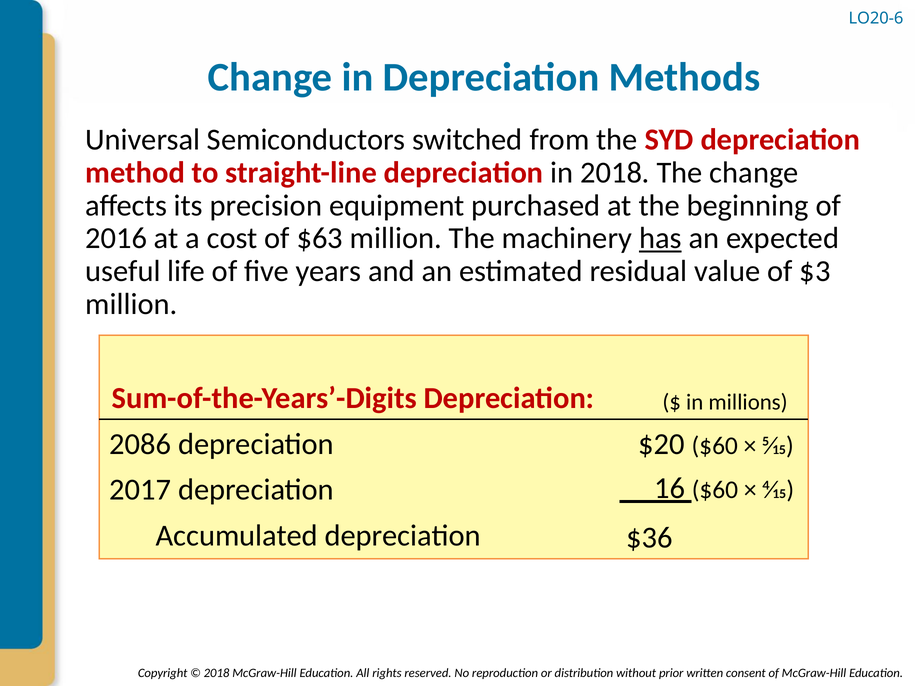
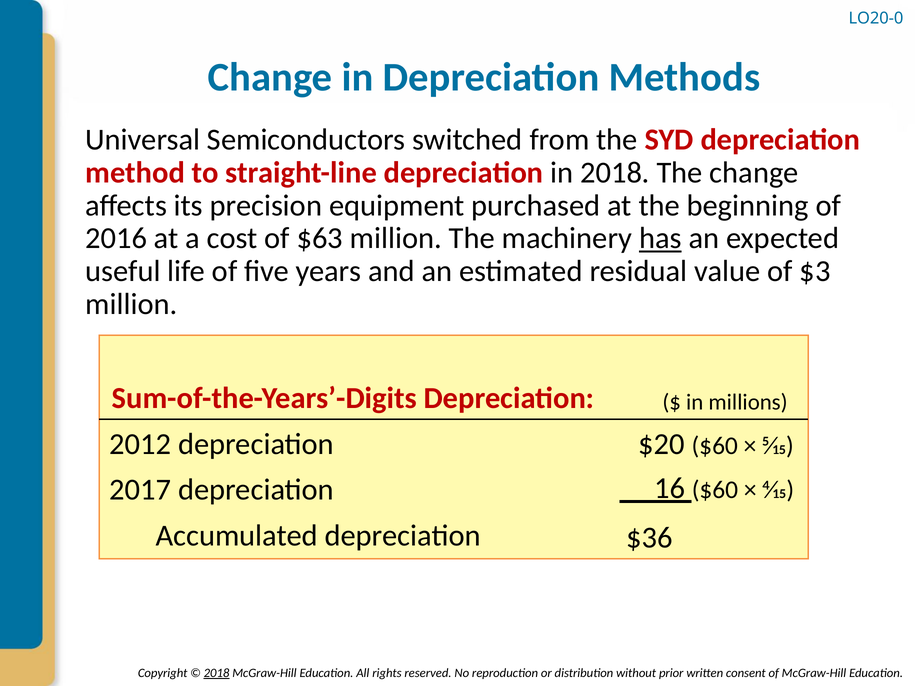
LO20-6: LO20-6 -> LO20-0 (876, 18)
2086: 2086 -> 2012 (140, 444)
2018 underline: none -> present (217, 673)
